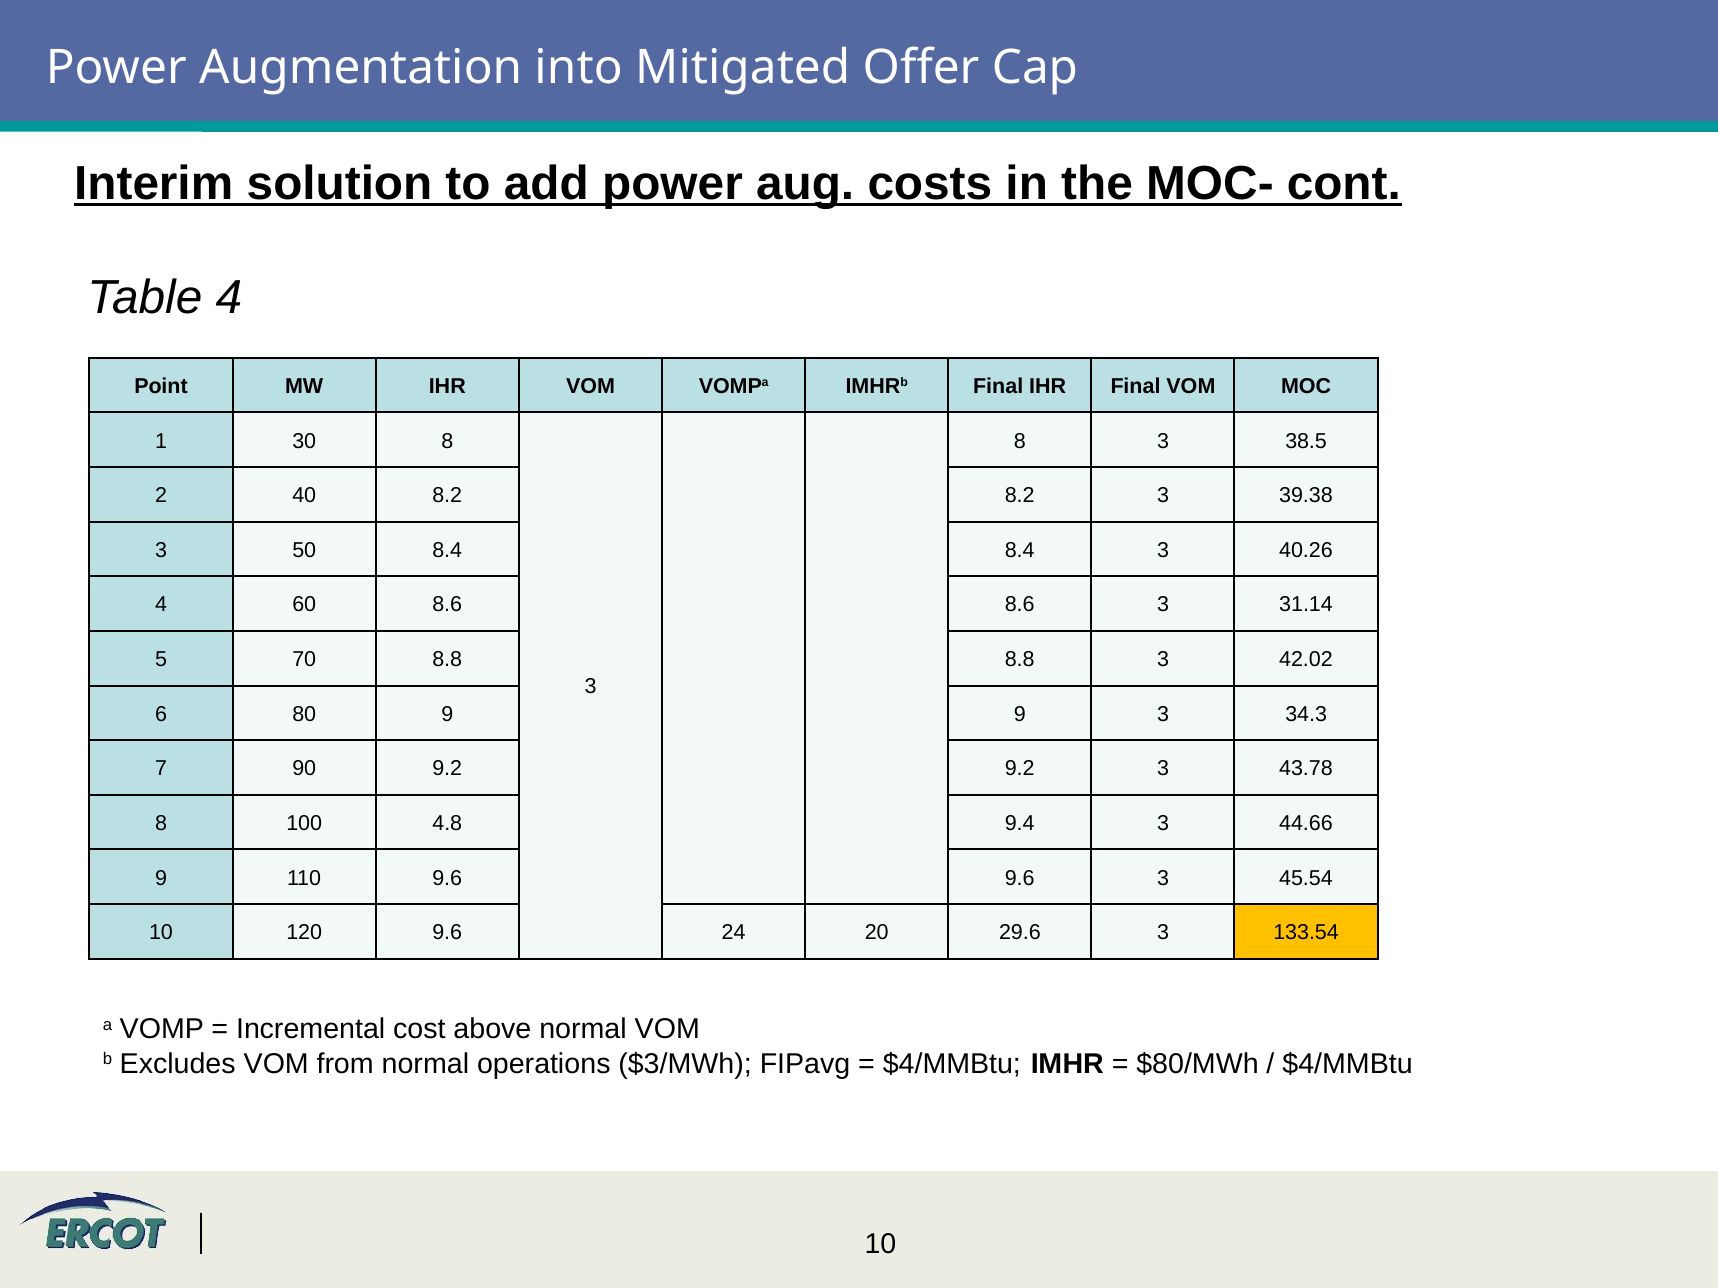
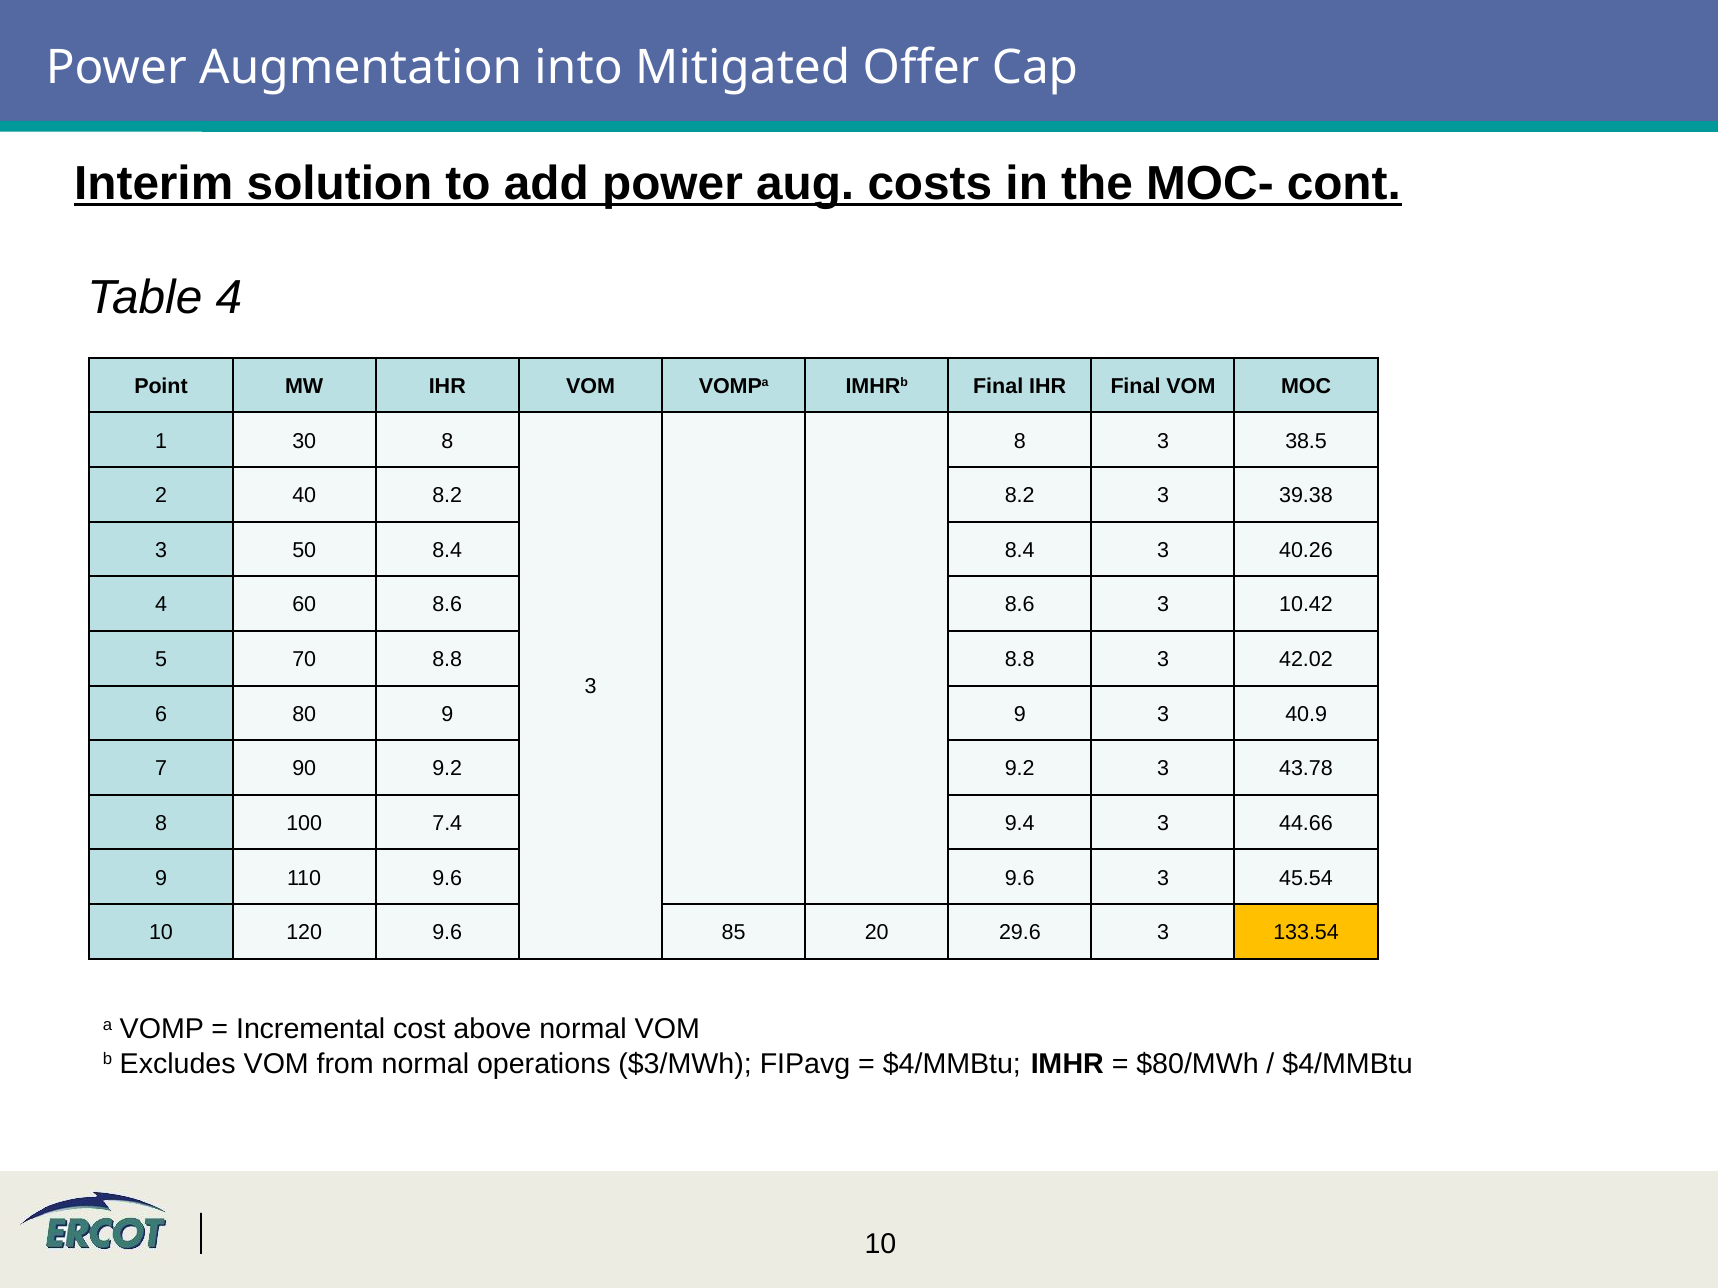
31.14: 31.14 -> 10.42 (1306, 605)
34.3: 34.3 -> 40.9 (1306, 714)
4.8: 4.8 -> 7.4 (447, 824)
24: 24 -> 85 (734, 933)
